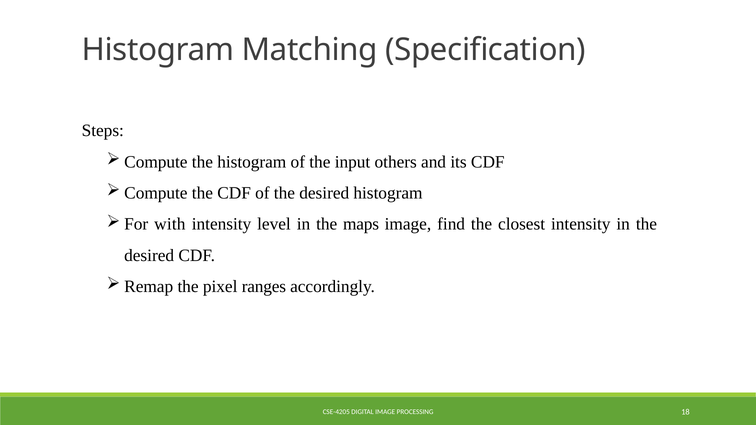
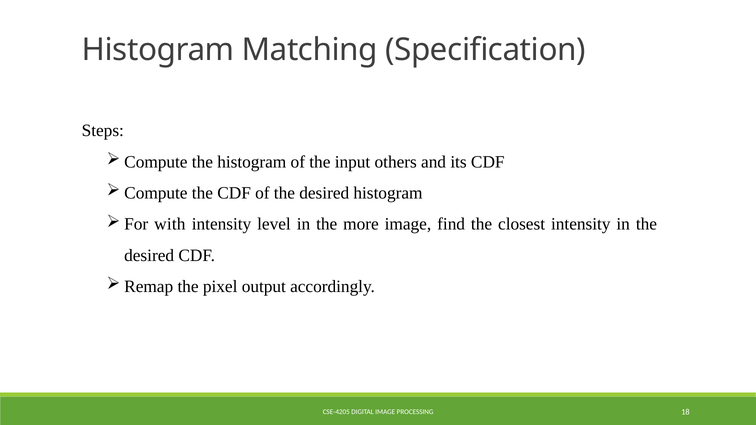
maps: maps -> more (361, 224)
ranges: ranges -> output (264, 287)
